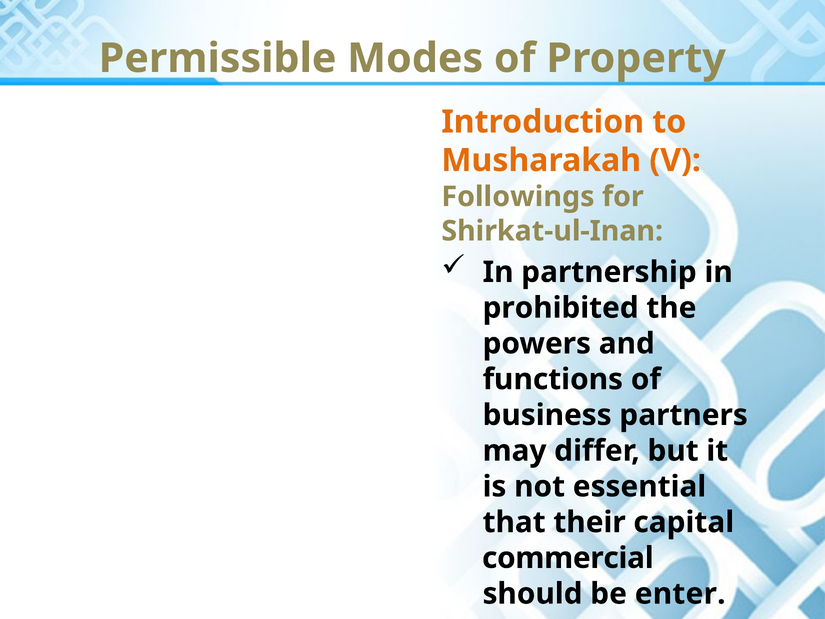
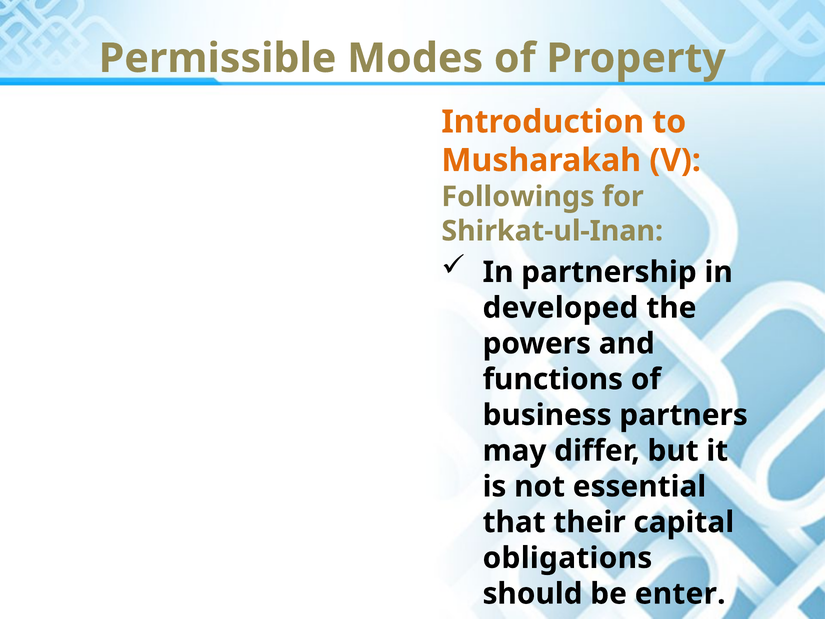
prohibited: prohibited -> developed (560, 308)
commercial: commercial -> obligations (567, 558)
